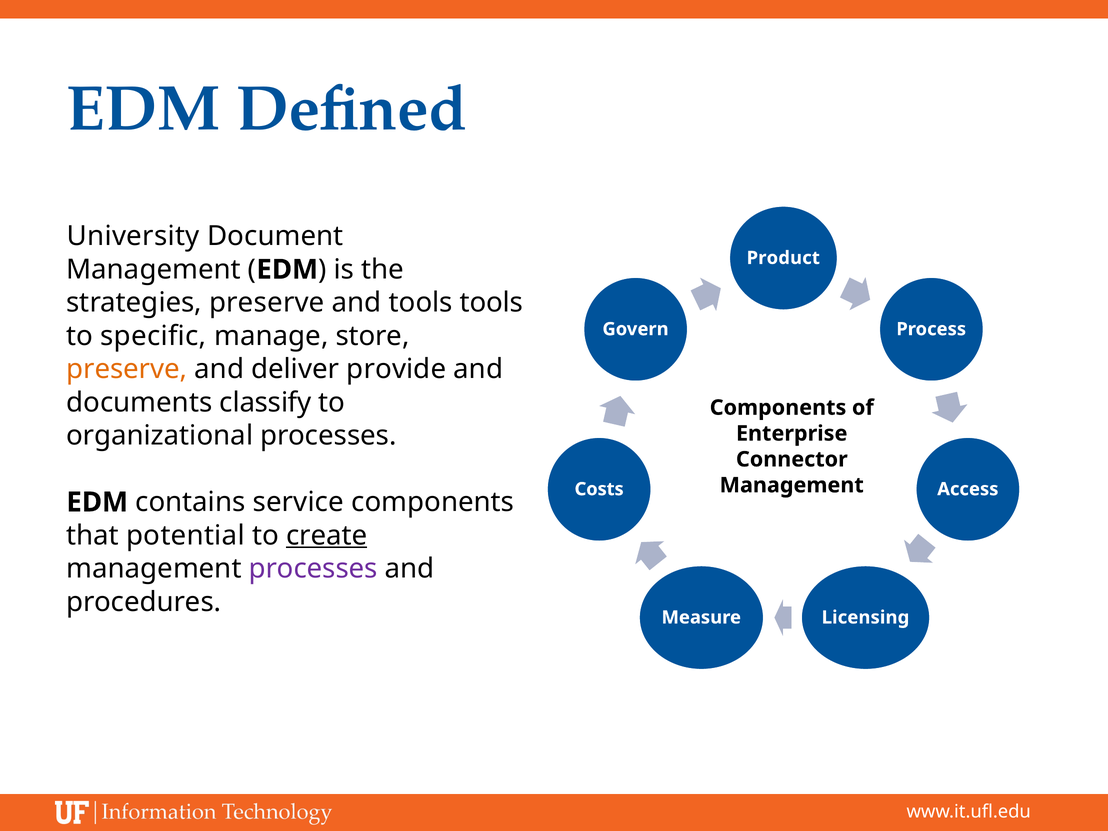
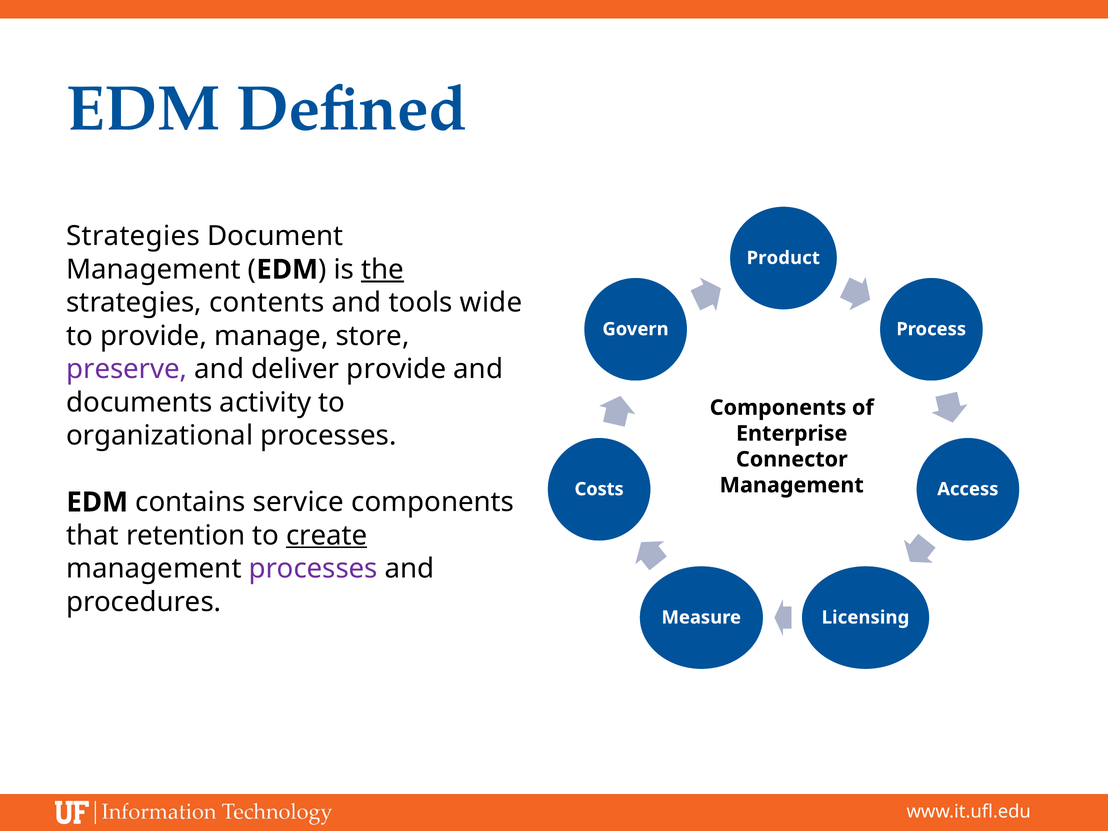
University: University -> Strategies (133, 236)
the underline: none -> present (383, 270)
strategies preserve: preserve -> contents (267, 303)
tools tools: tools -> wide (491, 303)
to specific: specific -> provide (154, 336)
preserve colour: orange -> purple (127, 369)
classify: classify -> activity (265, 403)
potential: potential -> retention (186, 535)
